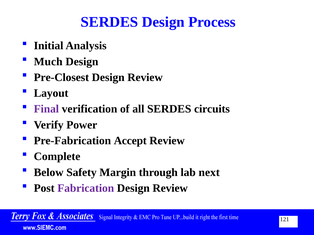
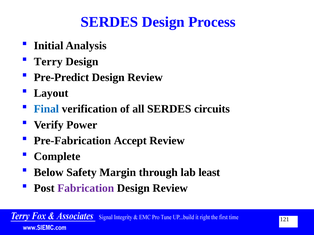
Much: Much -> Terry (48, 62)
Pre-Closest: Pre-Closest -> Pre-Predict (61, 78)
Final colour: purple -> blue (46, 109)
next: next -> least (209, 173)
